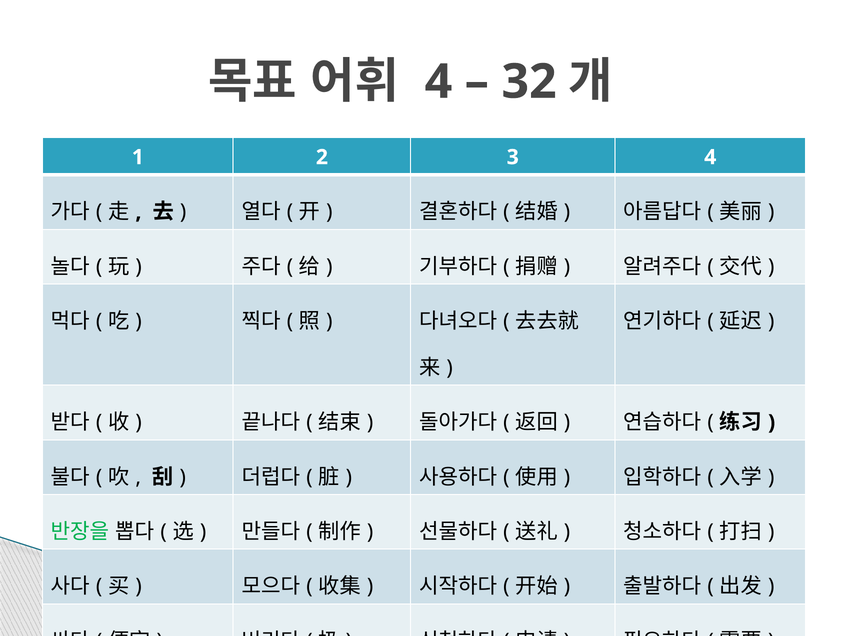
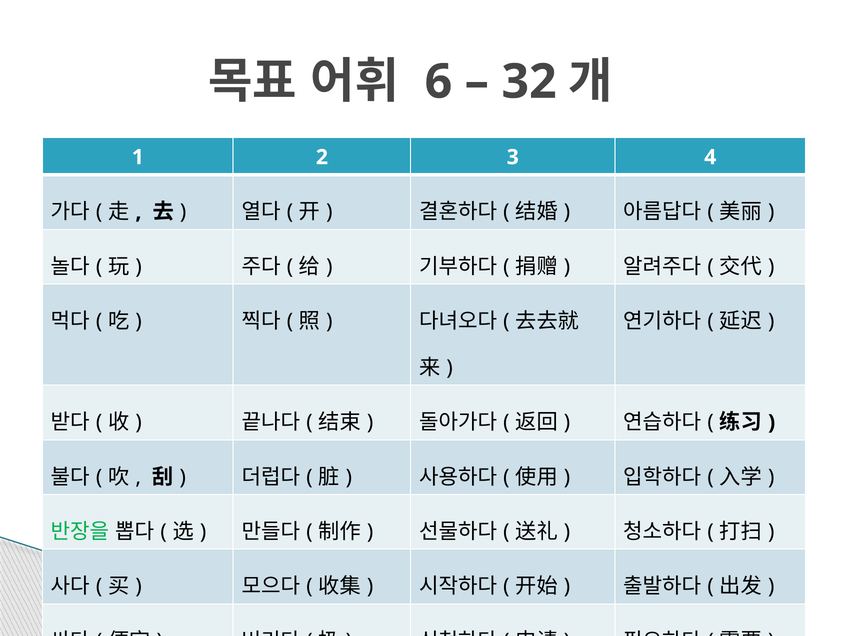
4: 4 -> 6 (438, 82)
